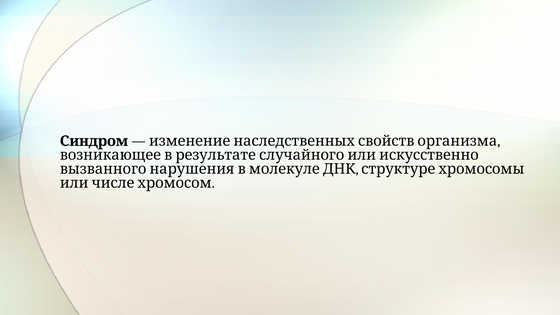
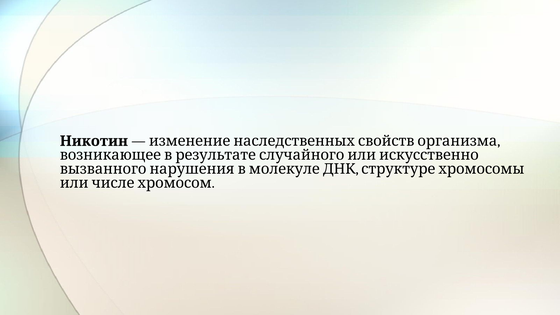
Синдром: Синдром -> Никотин (94, 141)
